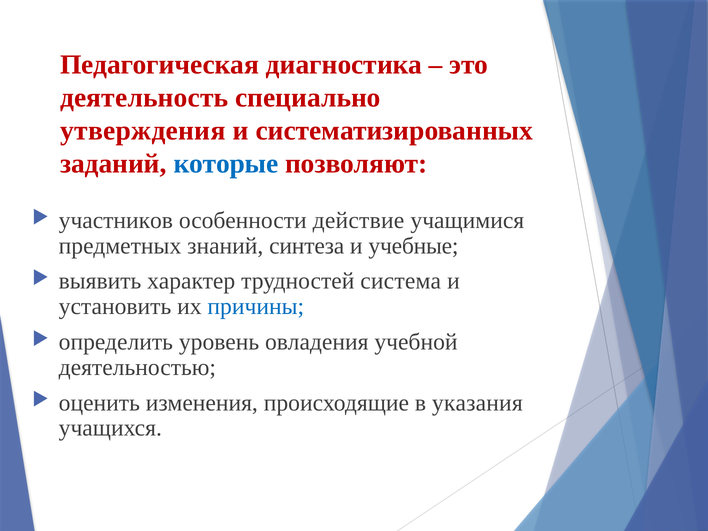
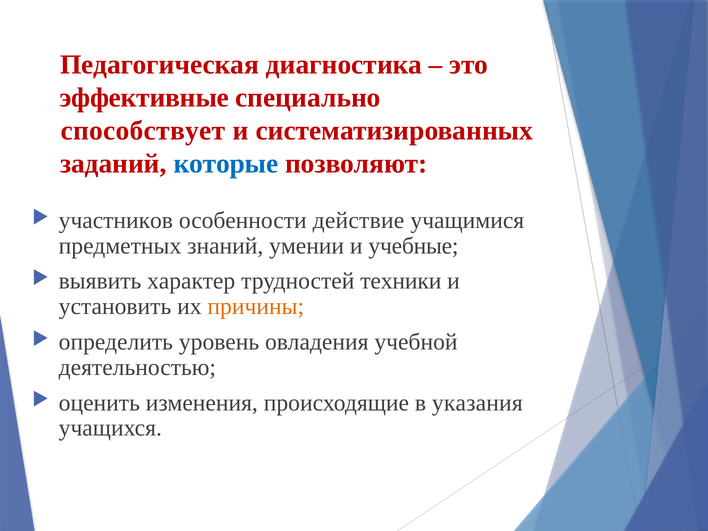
деятельность: деятельность -> эффективные (144, 98)
утверждения: утверждения -> способствует (143, 131)
синтеза: синтеза -> умении (307, 246)
система: система -> техники (401, 281)
причины colour: blue -> orange (256, 307)
